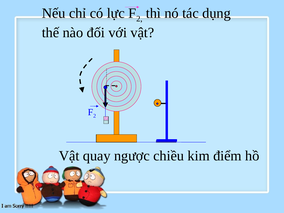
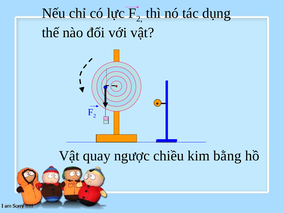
điểm: điểm -> bằng (227, 156)
